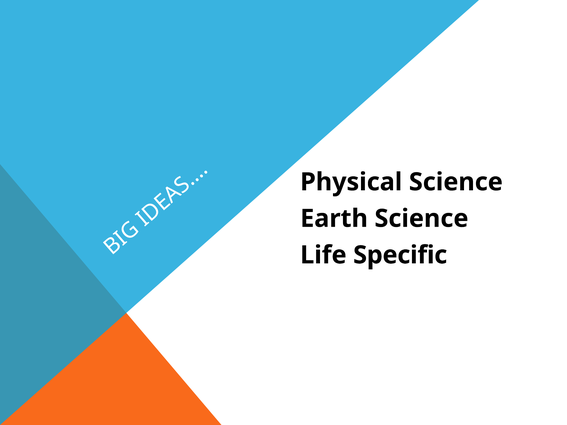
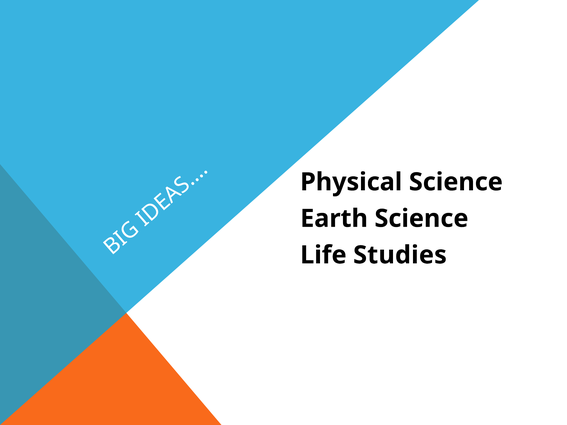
Specific: Specific -> Studies (400, 255)
